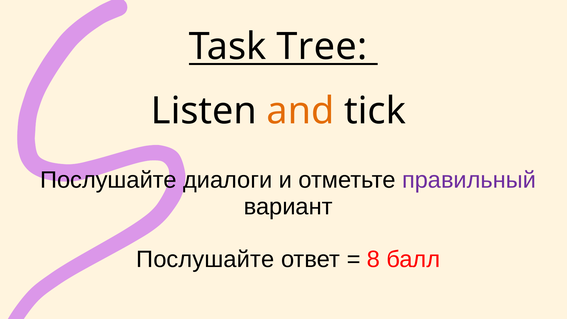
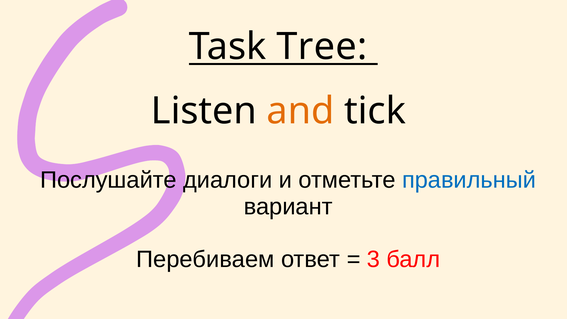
правильный colour: purple -> blue (469, 180)
Послушайте: Послушайте -> Перебиваем (205, 259)
8: 8 -> 3 (373, 259)
